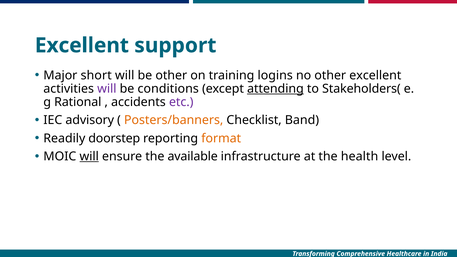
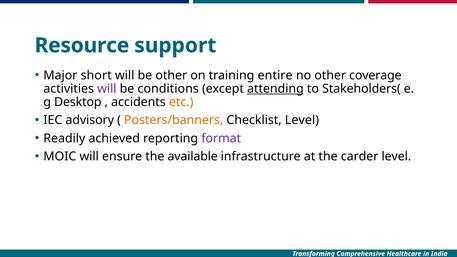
Excellent: Excellent -> Resource (82, 45)
logins: logins -> entire (275, 75)
other excellent: excellent -> coverage (375, 75)
Rational: Rational -> Desktop (78, 102)
etc colour: purple -> orange (181, 102)
Checklist Band: Band -> Level (302, 120)
doorstep: doorstep -> achieved (114, 138)
format colour: orange -> purple (221, 138)
will underline: present -> none (89, 156)
health: health -> carder (360, 156)
